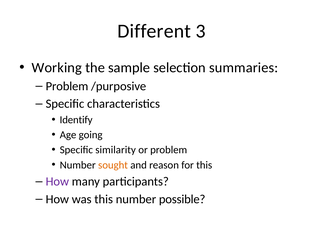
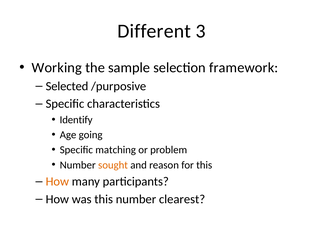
summaries: summaries -> framework (244, 68)
Problem: Problem -> Selected (67, 86)
similarity: similarity -> matching (116, 150)
How colour: purple -> orange (57, 182)
possible: possible -> clearest (182, 199)
